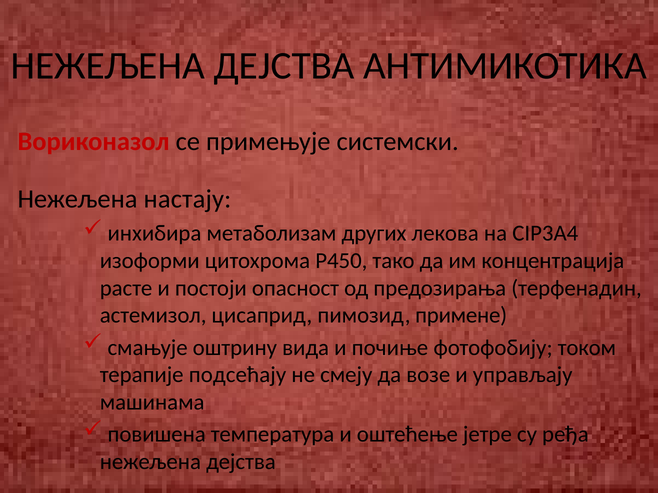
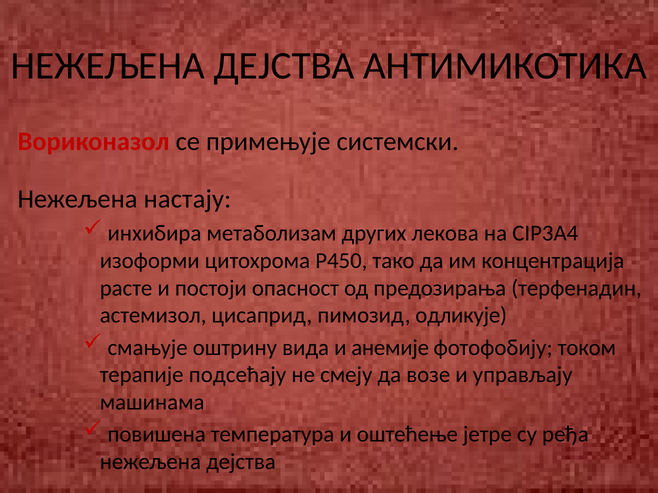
примене: примене -> одликује (461, 316)
почиње: почиње -> анемије (390, 348)
